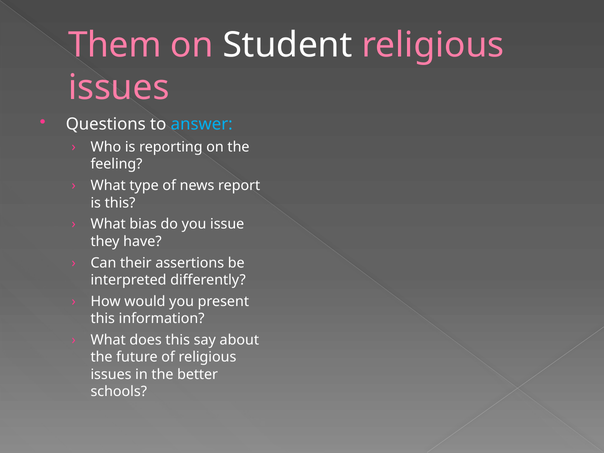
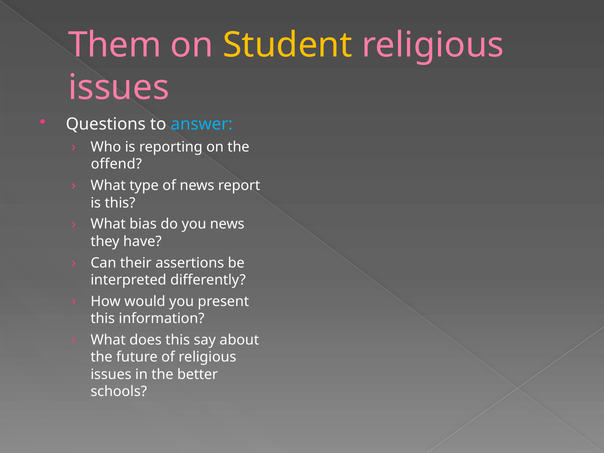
Student colour: white -> yellow (288, 45)
feeling: feeling -> offend (116, 164)
you issue: issue -> news (227, 224)
